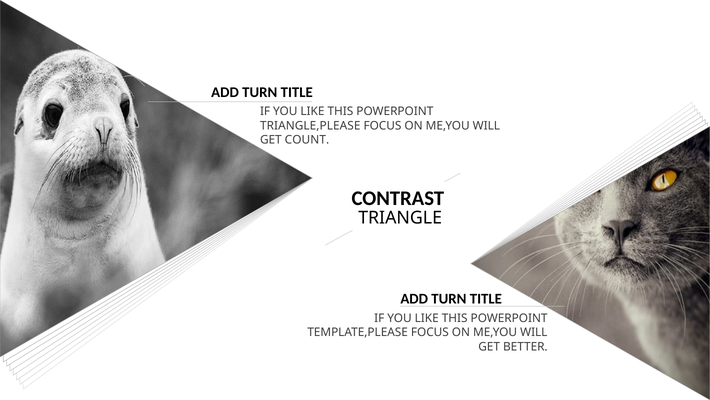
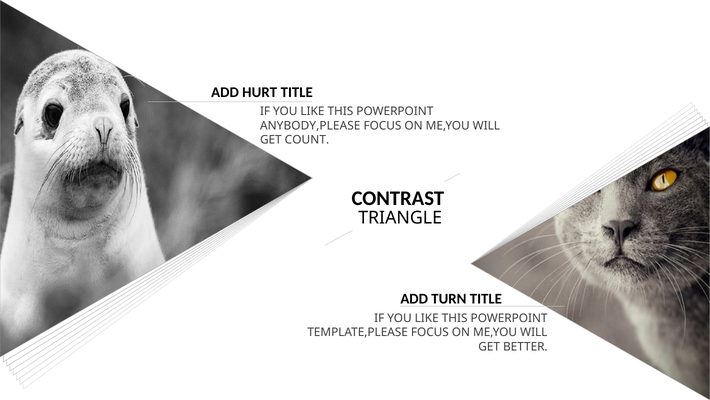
TURN: TURN -> HURT (260, 92)
TRIANGLE,PLEASE: TRIANGLE,PLEASE -> ANYBODY,PLEASE (310, 126)
